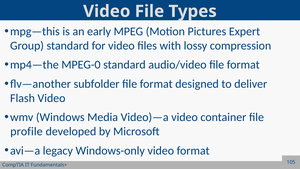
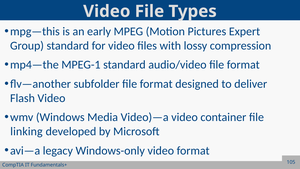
MPEG-0: MPEG-0 -> MPEG-1 (81, 65)
profile: profile -> linking (26, 131)
